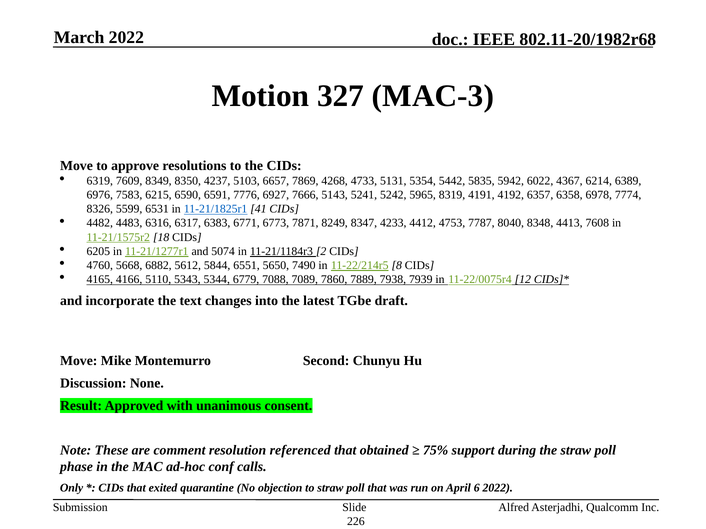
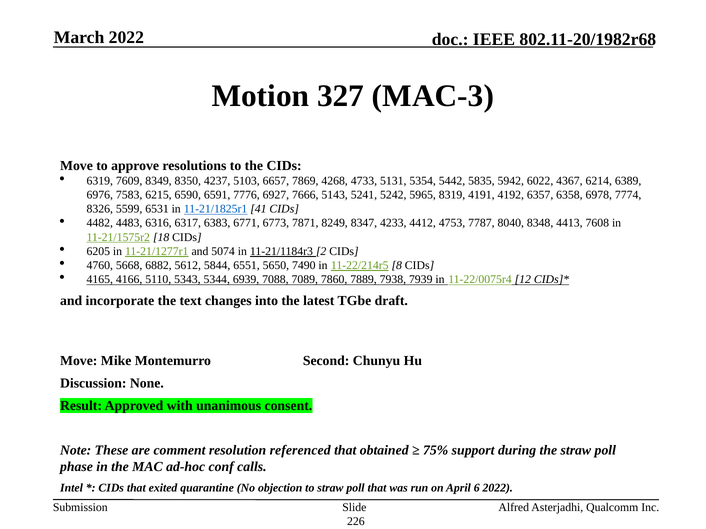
6779: 6779 -> 6939 (246, 280)
Only: Only -> Intel (71, 488)
